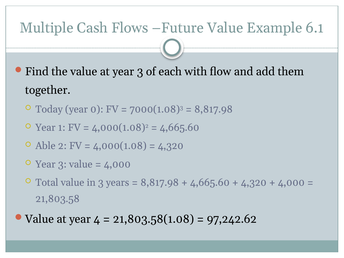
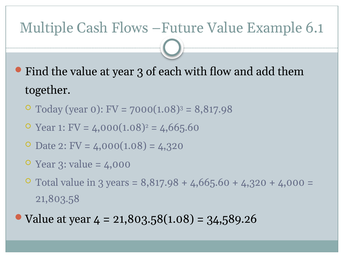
Able: Able -> Date (45, 146)
97,242.62: 97,242.62 -> 34,589.26 (232, 219)
